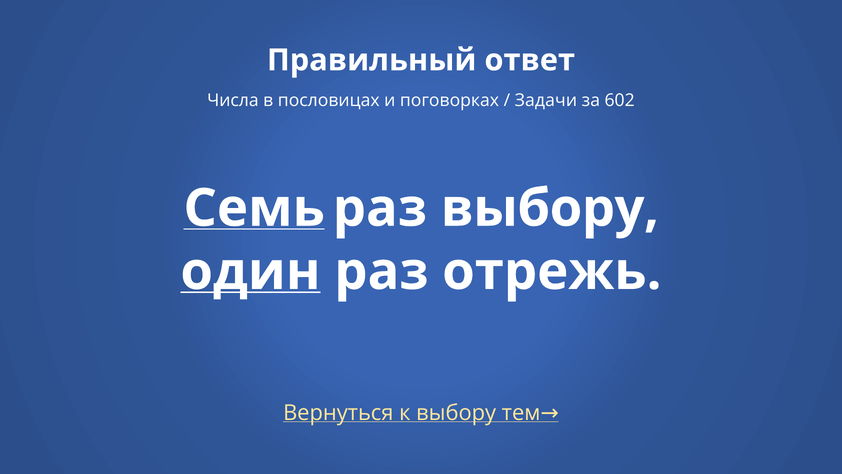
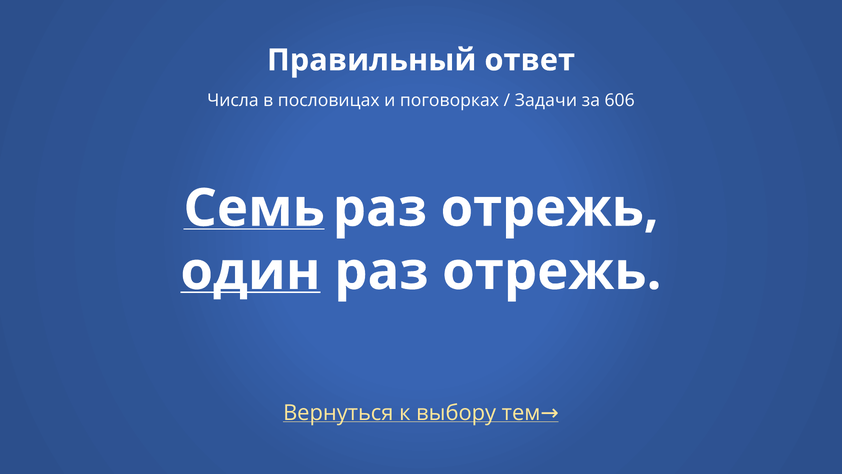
602: 602 -> 606 (620, 101)
Семь раз выбору: выбору -> отрежь (550, 208)
